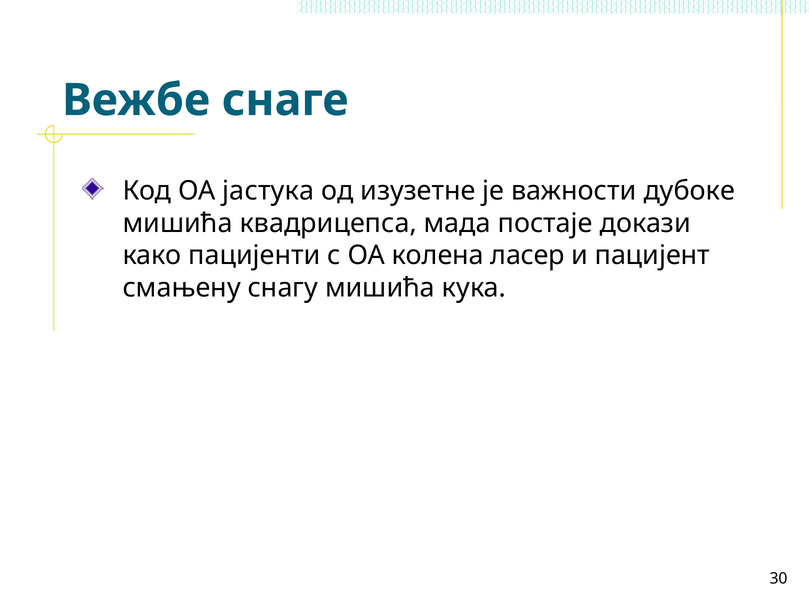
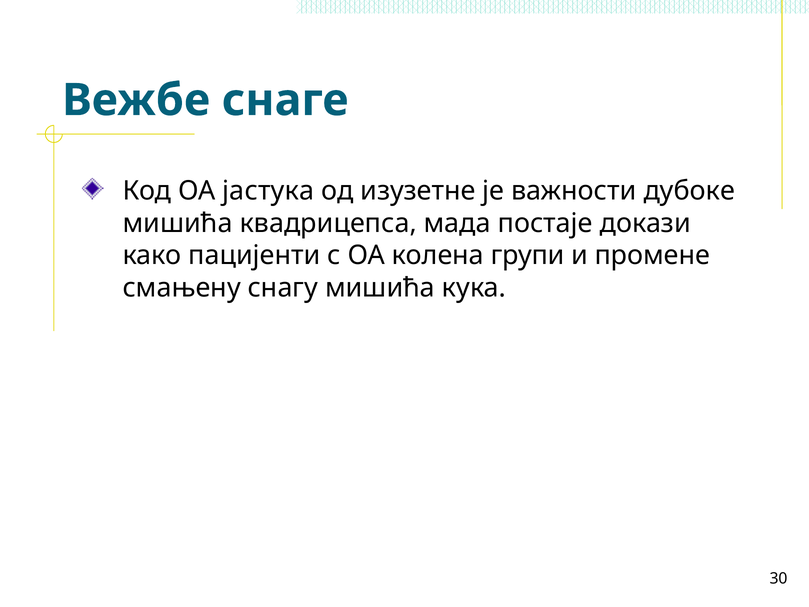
ласер: ласер -> групи (528, 255)
пацијент: пацијент -> промене (652, 255)
